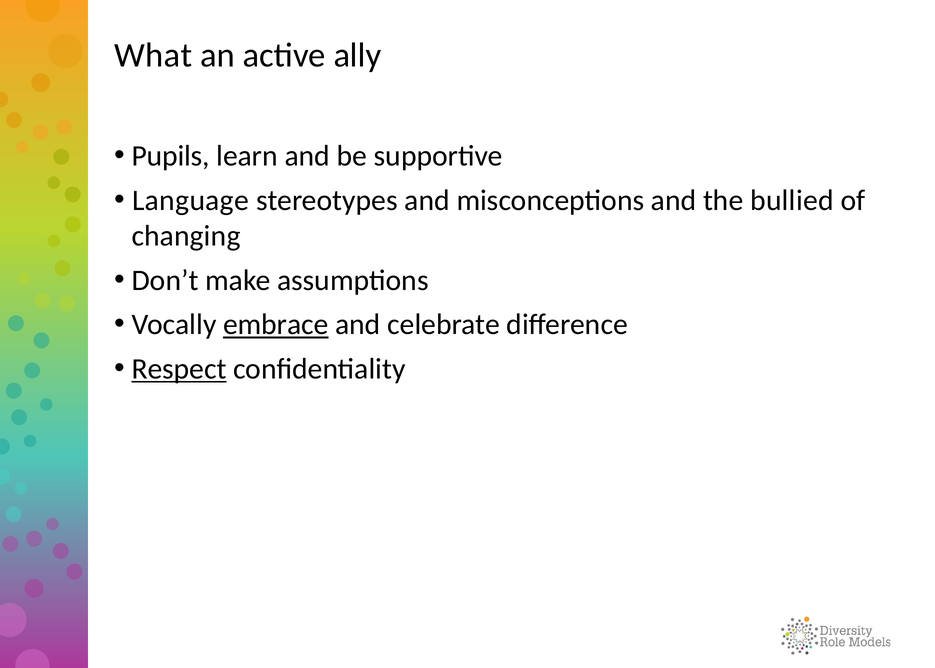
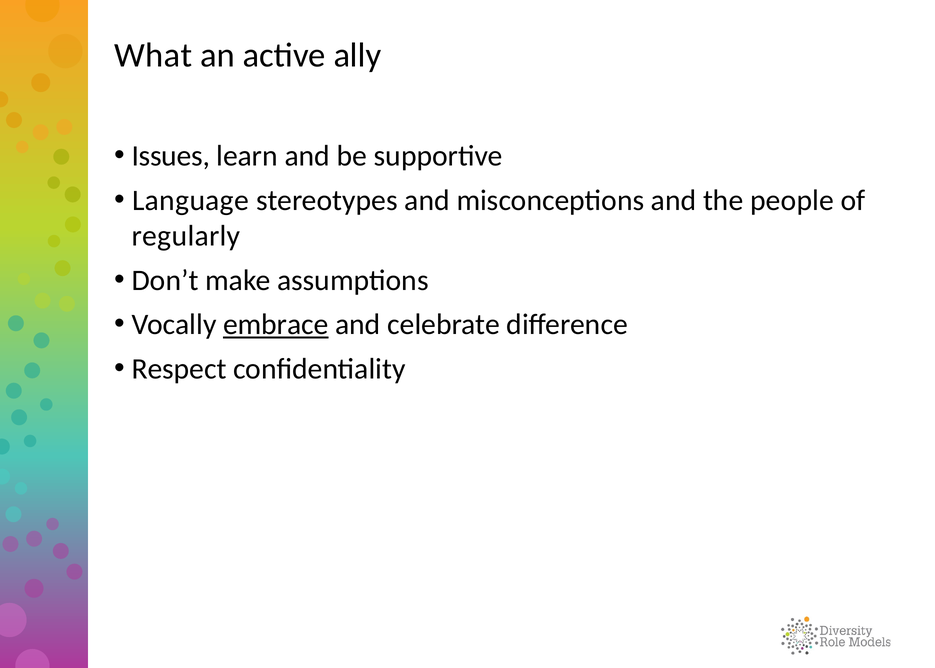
Pupils: Pupils -> Issues (171, 156)
bullied: bullied -> people (792, 200)
changing: changing -> regularly (186, 236)
Respect underline: present -> none (179, 369)
